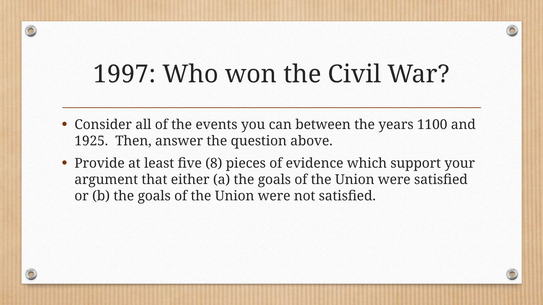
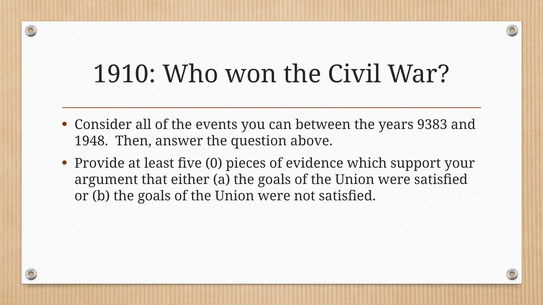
1997: 1997 -> 1910 (125, 75)
1100: 1100 -> 9383 (432, 125)
1925: 1925 -> 1948 (91, 141)
8: 8 -> 0 (214, 164)
